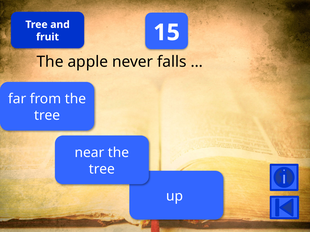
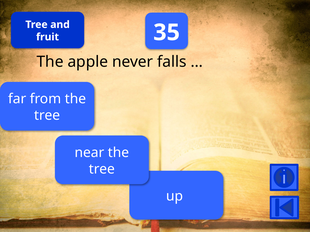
15: 15 -> 35 (167, 33)
